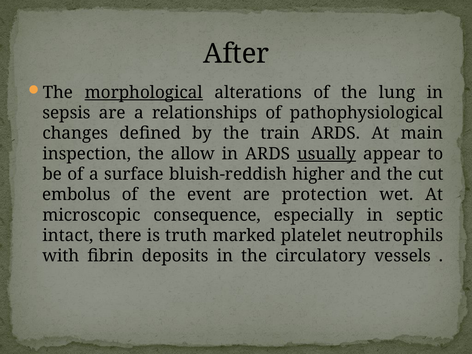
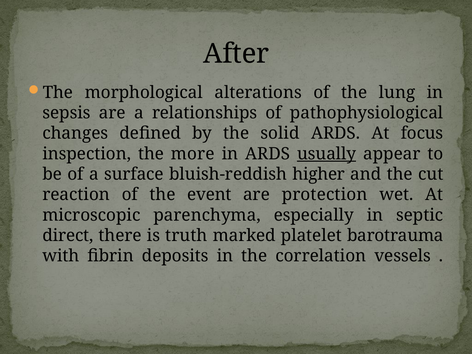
morphological underline: present -> none (144, 92)
train: train -> solid (280, 133)
main: main -> focus (422, 133)
allow: allow -> more (193, 154)
embolus: embolus -> reaction (76, 195)
consequence: consequence -> parenchyma (207, 215)
intact: intact -> direct (68, 235)
neutrophils: neutrophils -> barotrauma (395, 235)
circulatory: circulatory -> correlation (321, 256)
